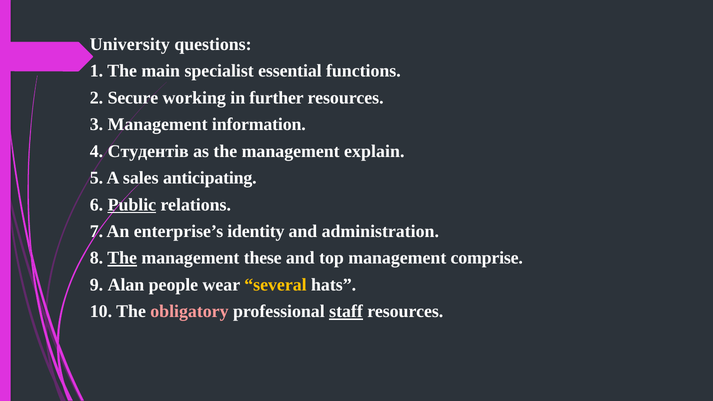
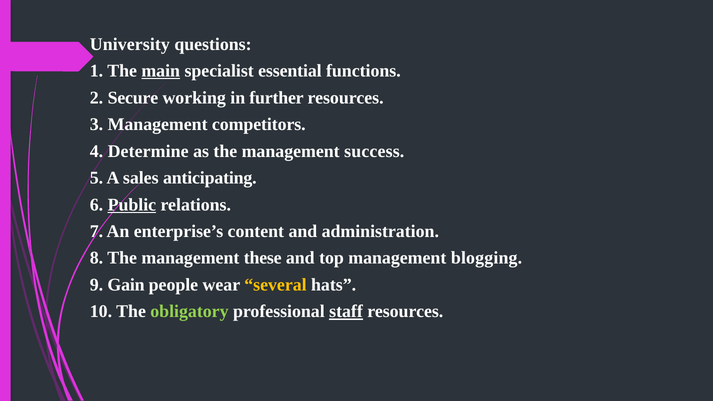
main underline: none -> present (161, 71)
information: information -> competitors (259, 124)
Студентів: Студентів -> Determine (148, 151)
explain: explain -> success (374, 151)
identity: identity -> content (256, 231)
The underline: present -> none (122, 258)
comprise: comprise -> blogging (487, 258)
Alan: Alan -> Gain (126, 285)
obligatory colour: pink -> light green (189, 312)
